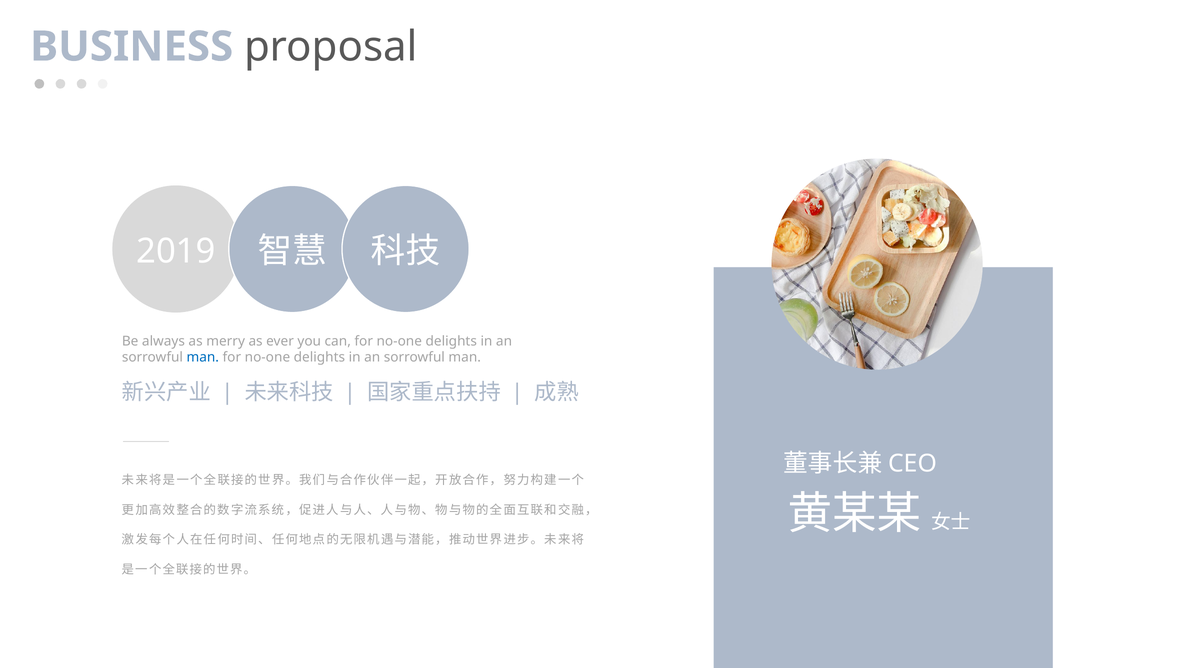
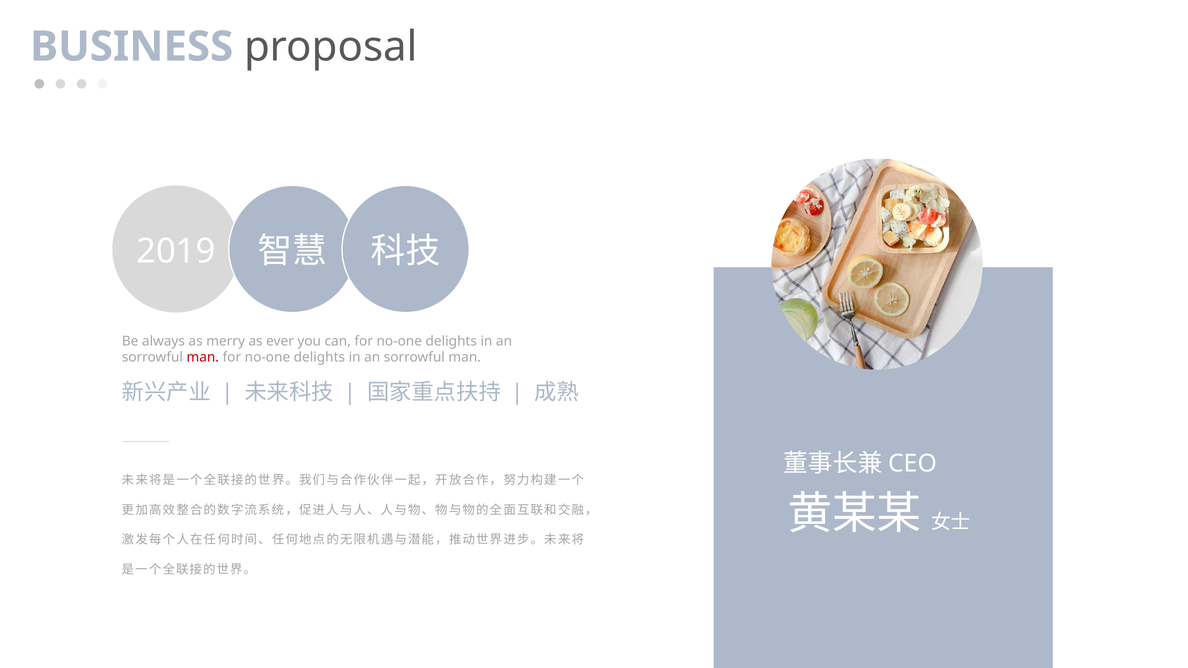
man colour: blue -> red (203, 358)
